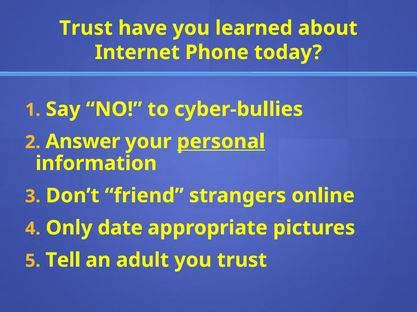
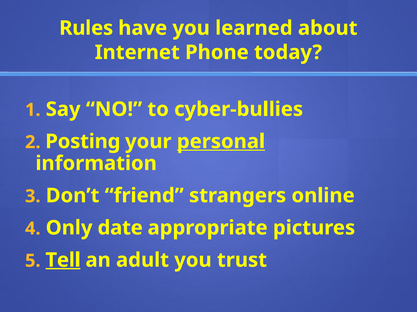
Trust: Trust -> Rules (86, 28)
Answer: Answer -> Posting (83, 142)
Tell underline: none -> present (63, 261)
